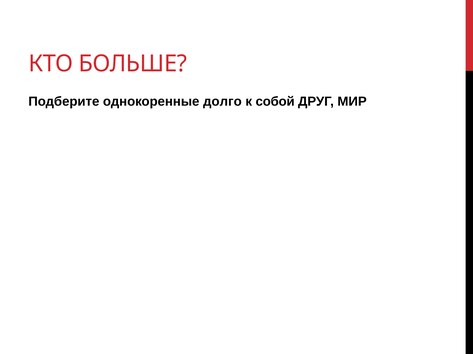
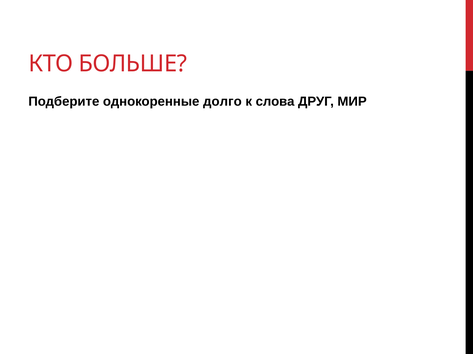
собой: собой -> слова (275, 102)
